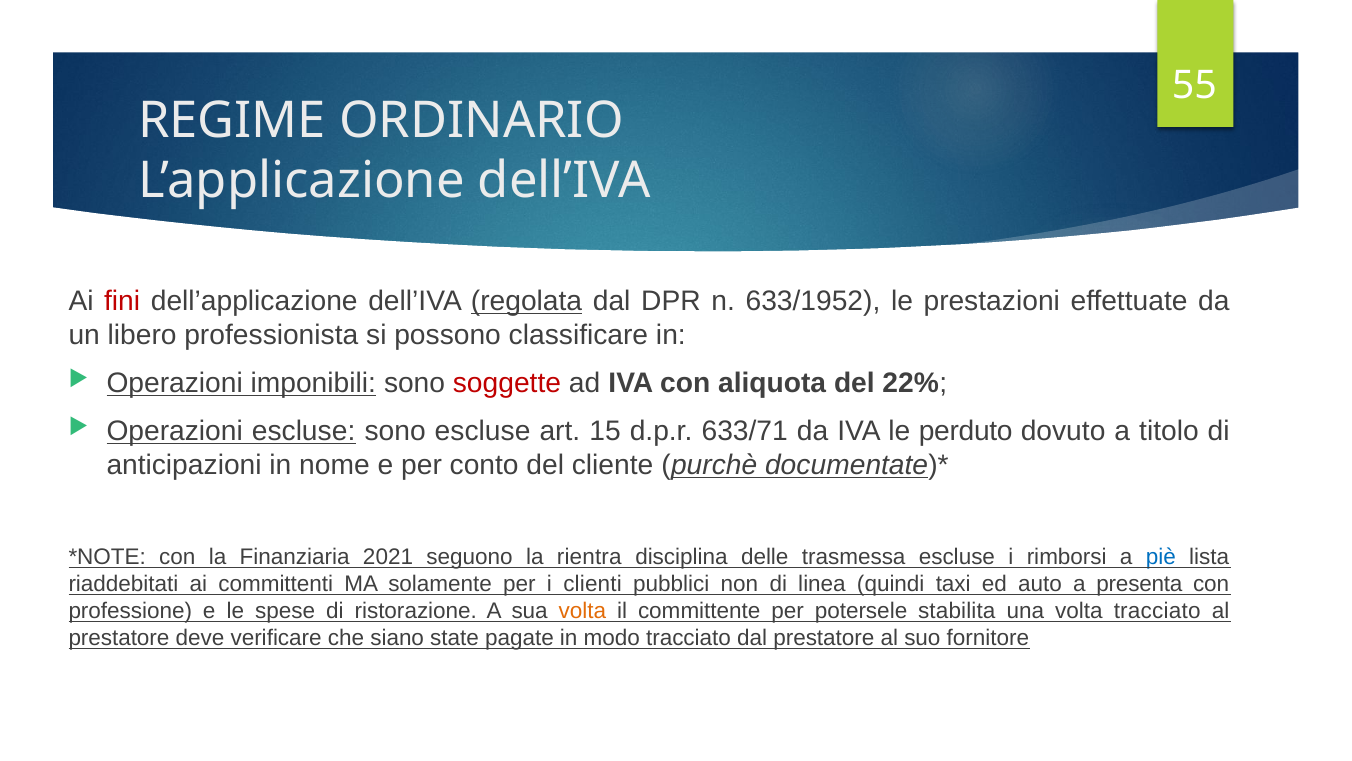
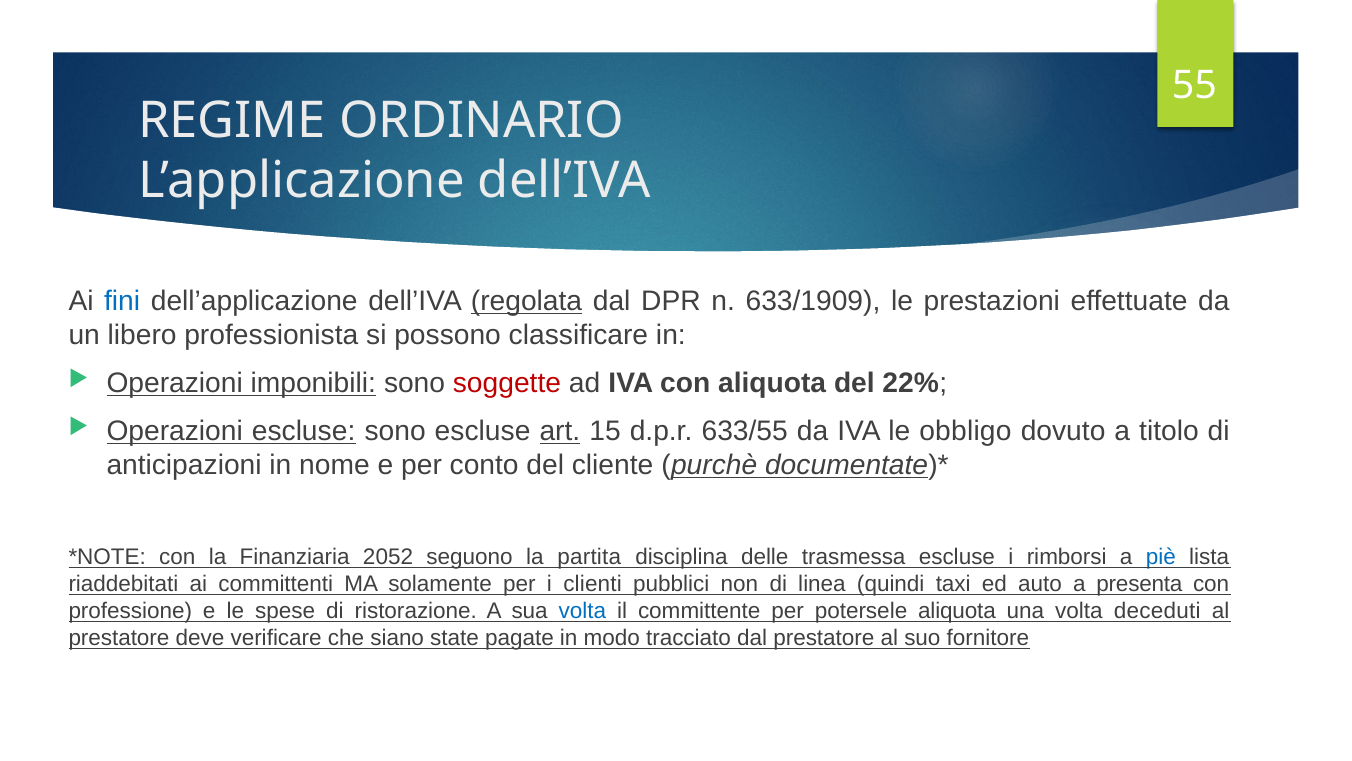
fini colour: red -> blue (122, 301)
633/1952: 633/1952 -> 633/1909 (813, 301)
art underline: none -> present (560, 431)
633/71: 633/71 -> 633/55 (745, 431)
perduto: perduto -> obbligo (965, 431)
2021: 2021 -> 2052 (388, 557)
rientra: rientra -> partita (589, 557)
volta colour: orange -> blue (582, 611)
potersele stabilita: stabilita -> aliquota (957, 611)
volta tracciato: tracciato -> deceduti (1157, 611)
